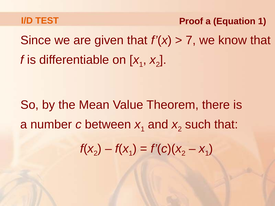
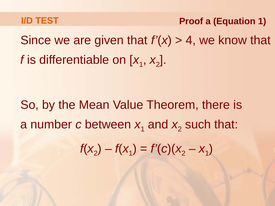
7: 7 -> 4 (191, 40)
